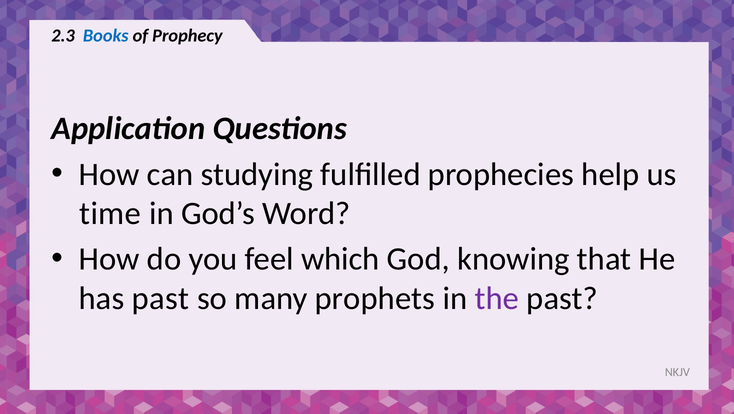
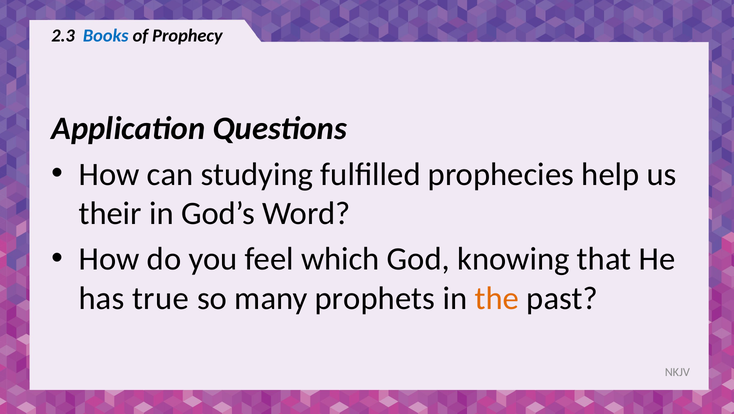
time: time -> their (110, 213)
has past: past -> true (161, 298)
the colour: purple -> orange (497, 298)
